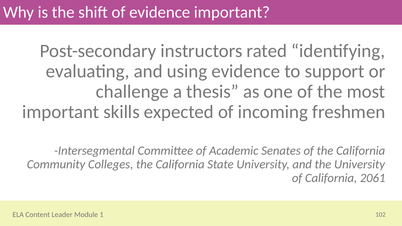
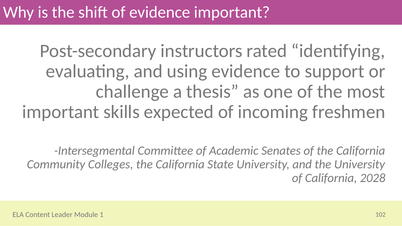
2061: 2061 -> 2028 (373, 178)
